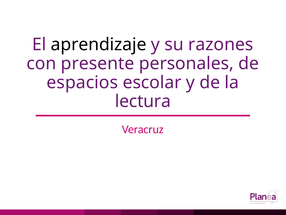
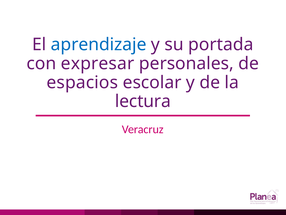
aprendizaje colour: black -> blue (99, 44)
razones: razones -> portada (221, 44)
presente: presente -> expresar (98, 63)
